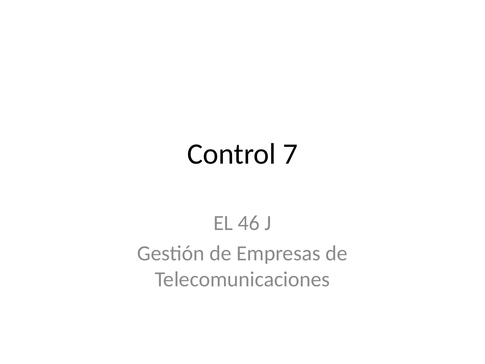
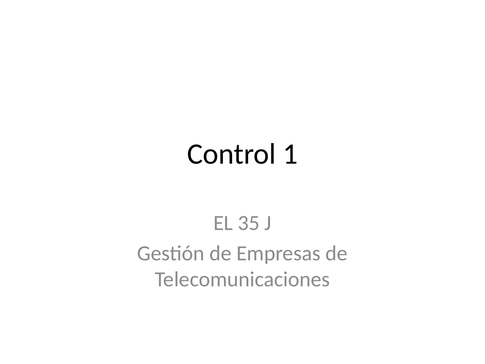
7: 7 -> 1 (290, 154)
46: 46 -> 35 (249, 223)
